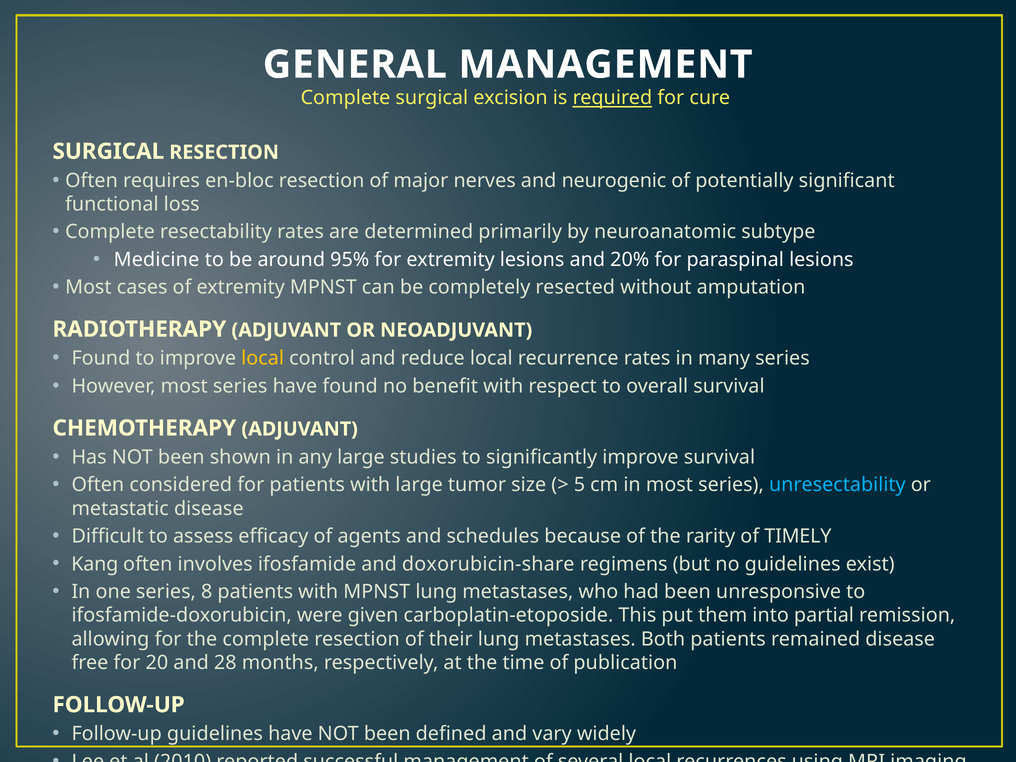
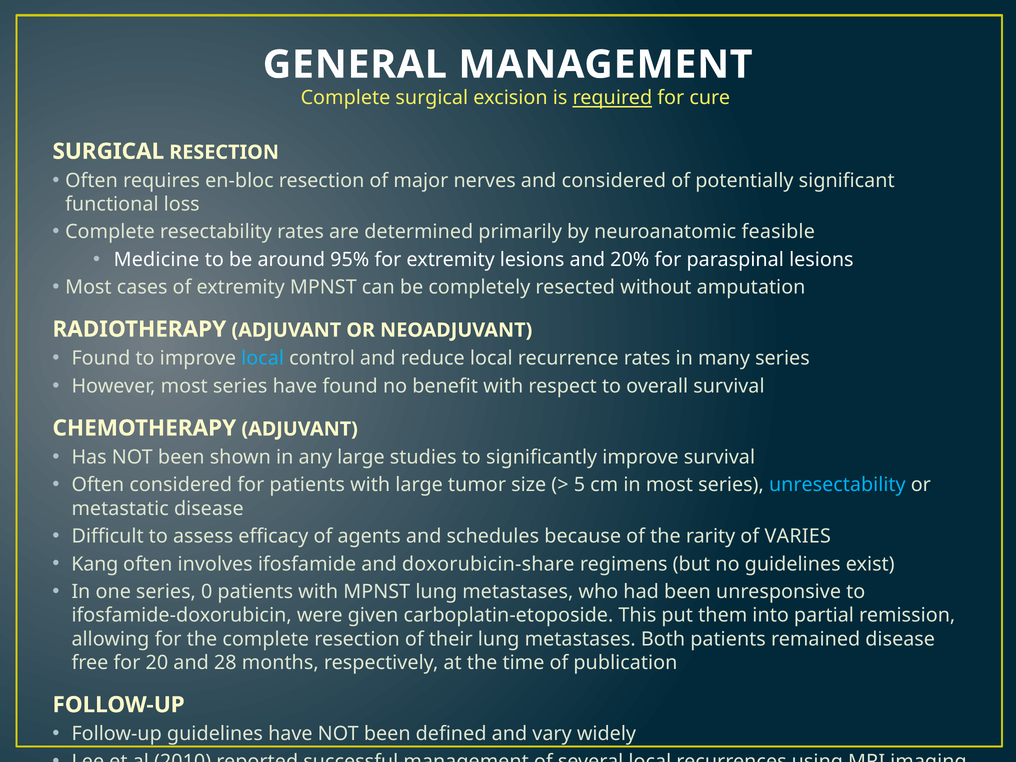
and neurogenic: neurogenic -> considered (614, 181)
subtype: subtype -> feasible (778, 232)
local colour: yellow -> light blue (263, 358)
TIMELY: TIMELY -> VARIES (798, 536)
8: 8 -> 0 (207, 592)
